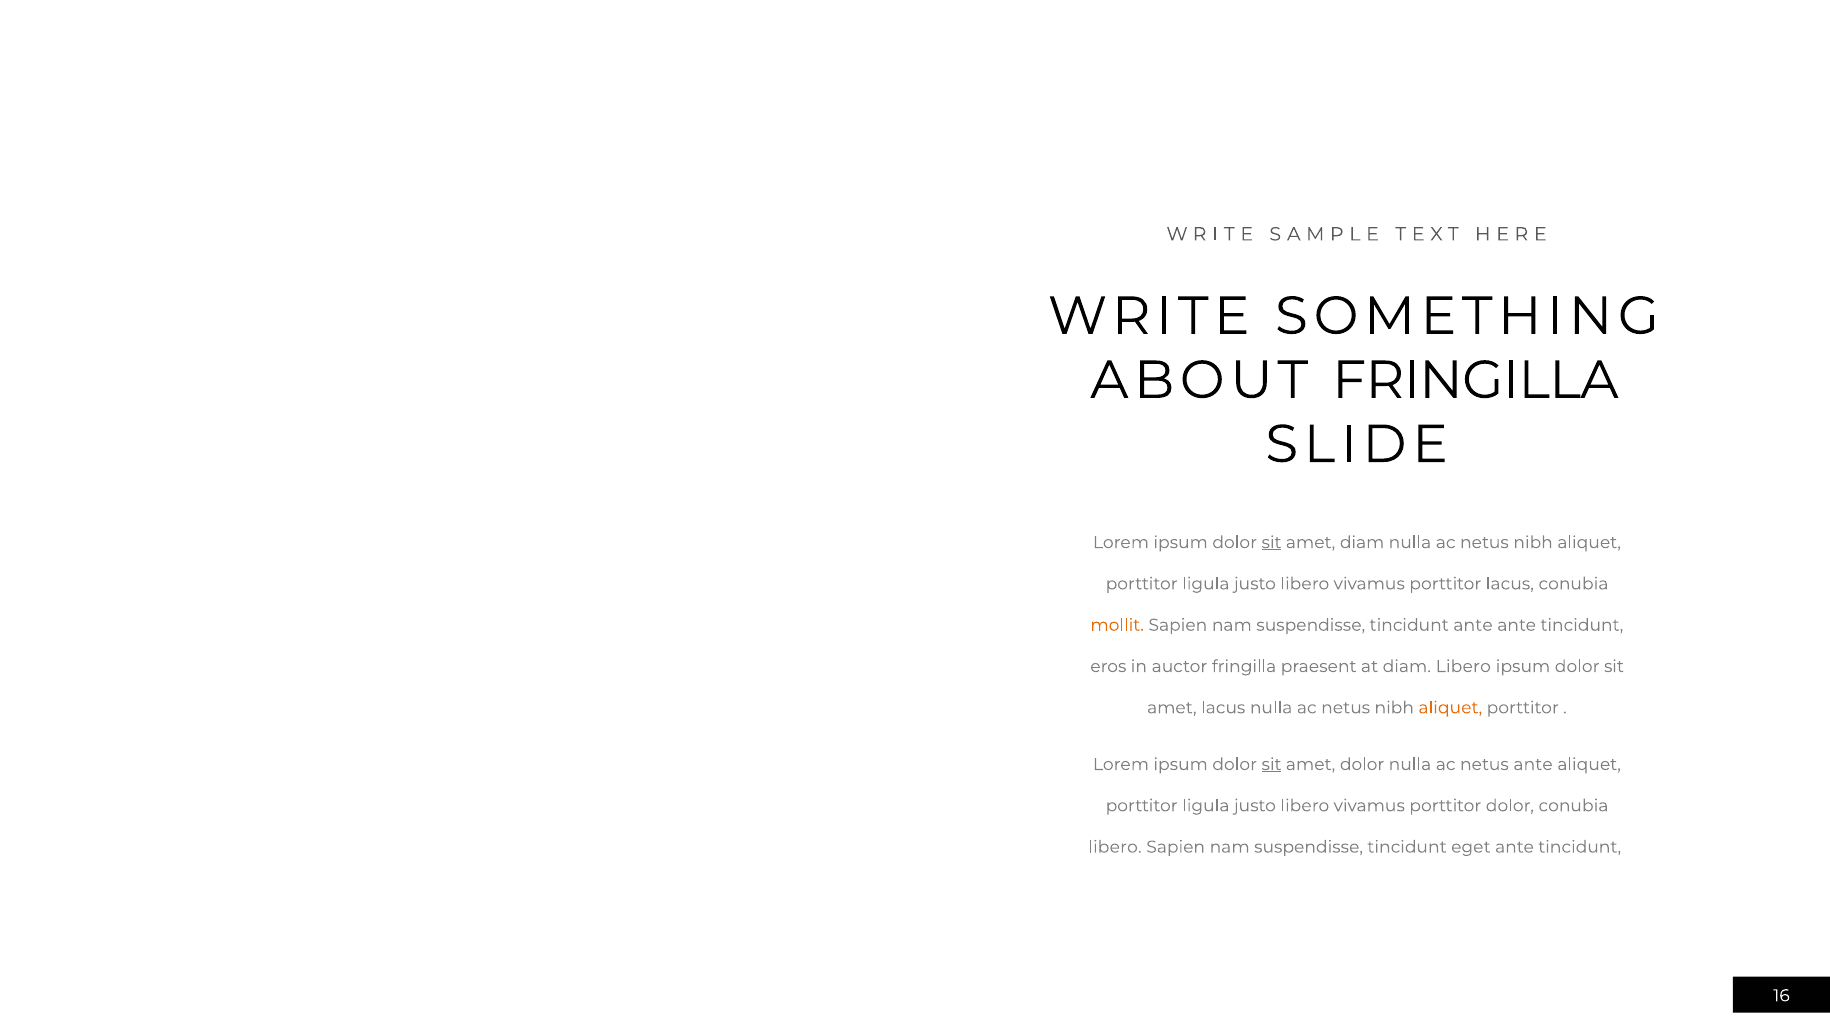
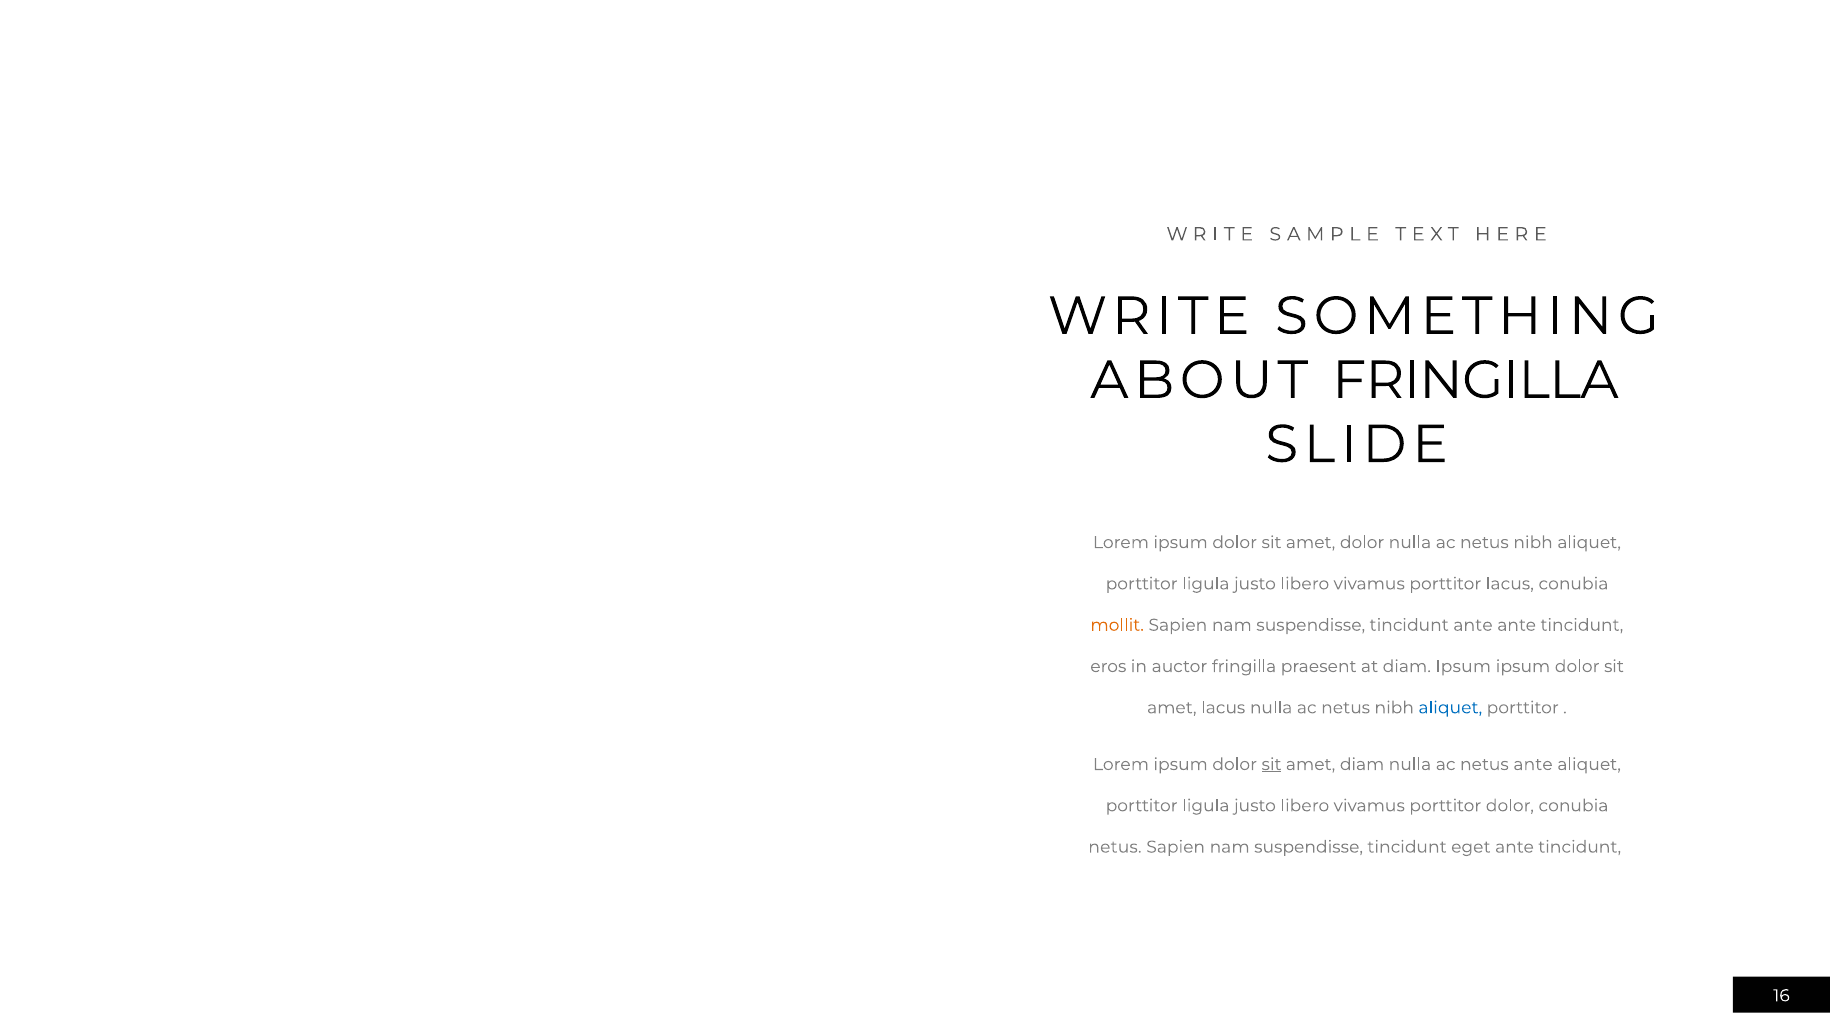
sit underline: present -> none (1271, 542)
amet diam: diam -> dolor (1362, 542)
diam Libero: Libero -> Ipsum (1463, 666)
aliquet colour: orange -> blue (1450, 707)
amet dolor: dolor -> diam (1362, 764)
libero: libero -> netus (1115, 846)
